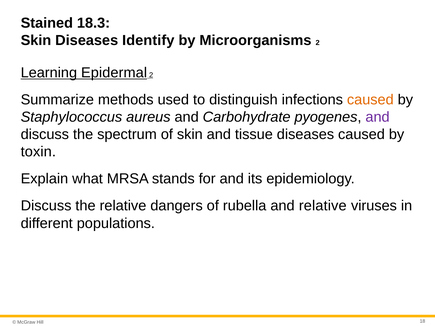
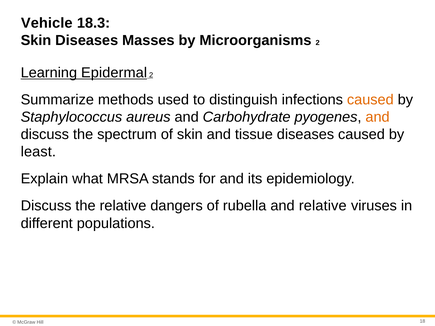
Stained: Stained -> Vehicle (47, 23)
Identify: Identify -> Masses (148, 40)
and colour: purple -> orange (378, 117)
toxin: toxin -> least (38, 152)
